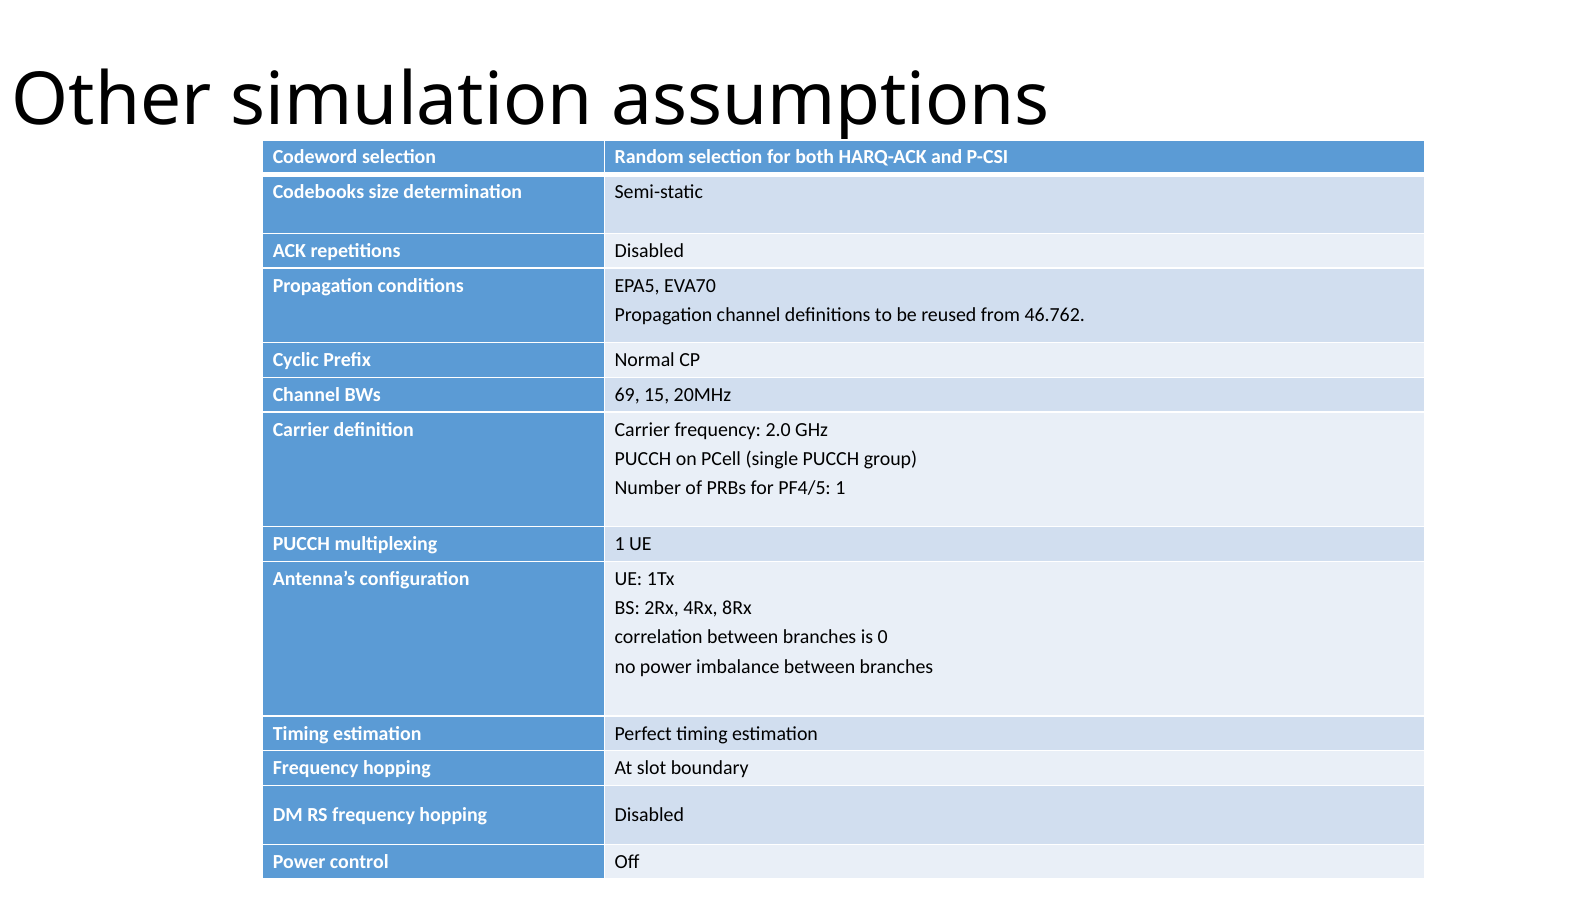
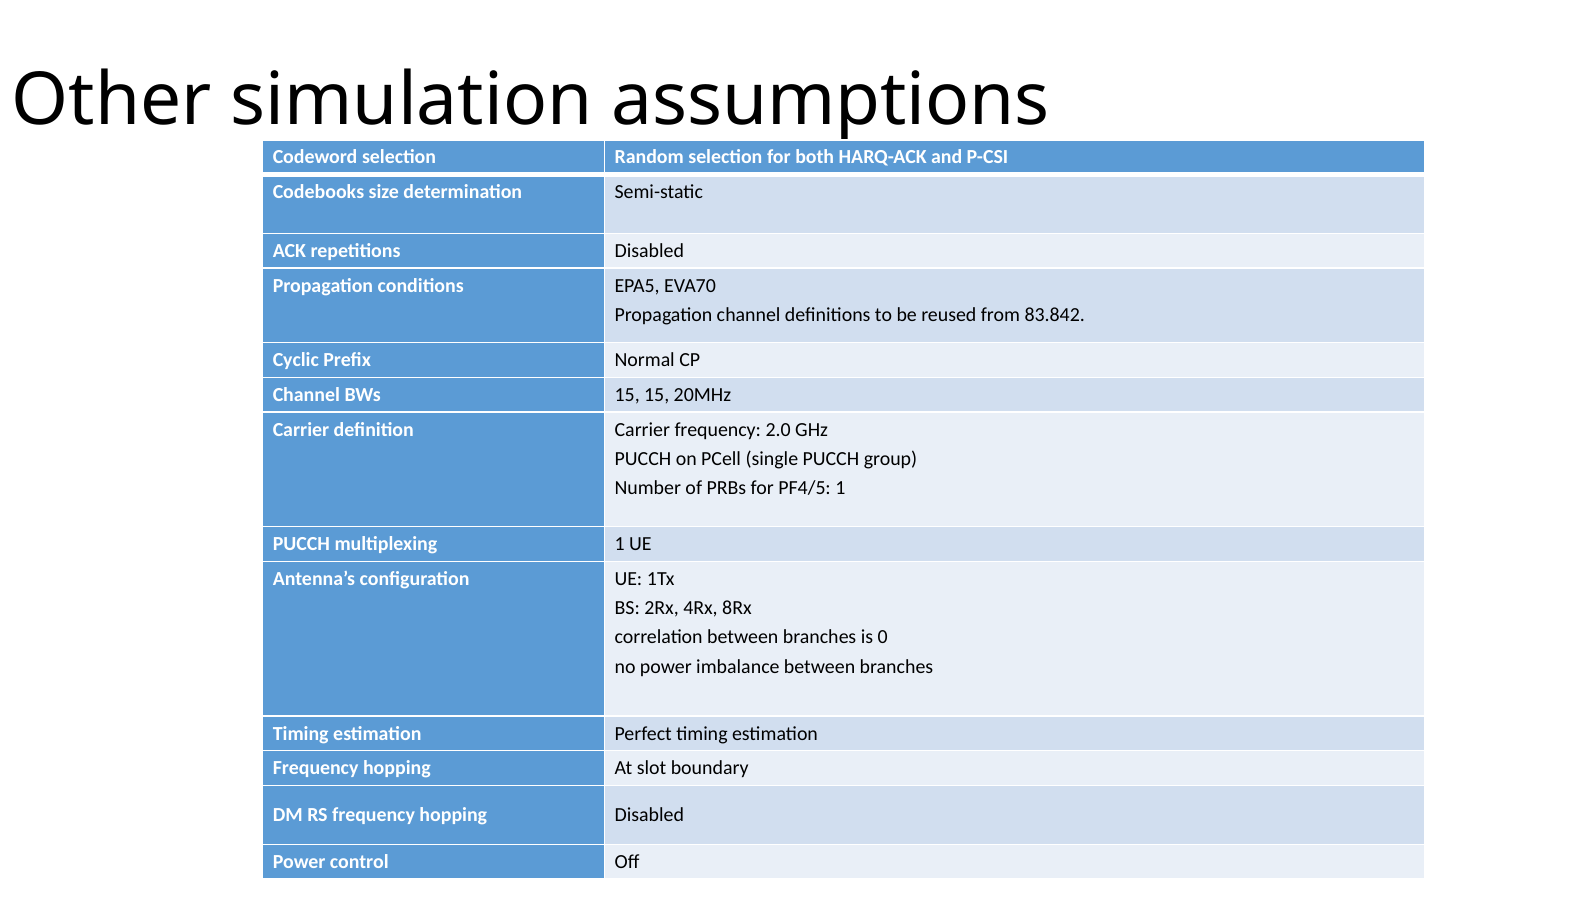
46.762: 46.762 -> 83.842 (1055, 315)
BWs 69: 69 -> 15 (627, 395)
